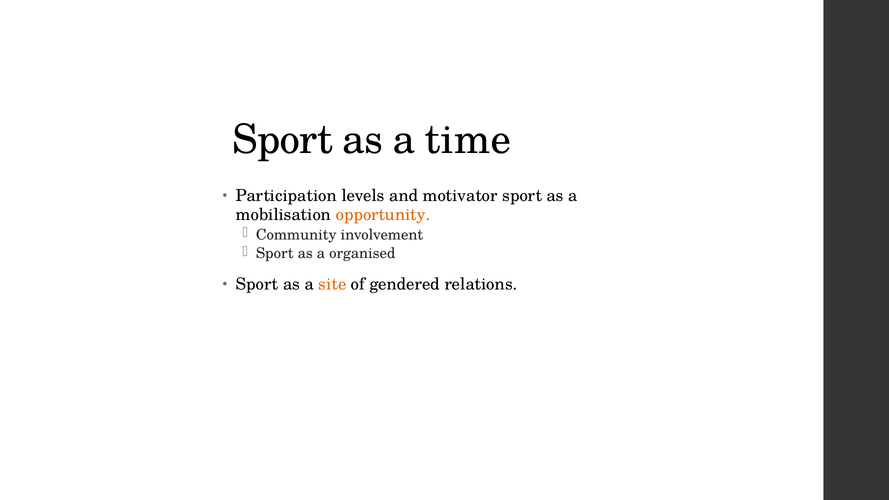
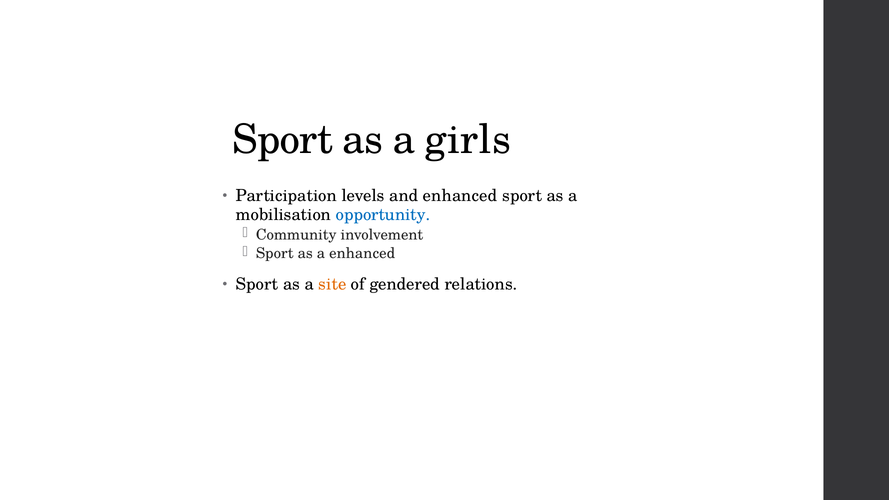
time: time -> girls (468, 140)
and motivator: motivator -> enhanced (460, 196)
opportunity colour: orange -> blue (383, 215)
a organised: organised -> enhanced (362, 254)
